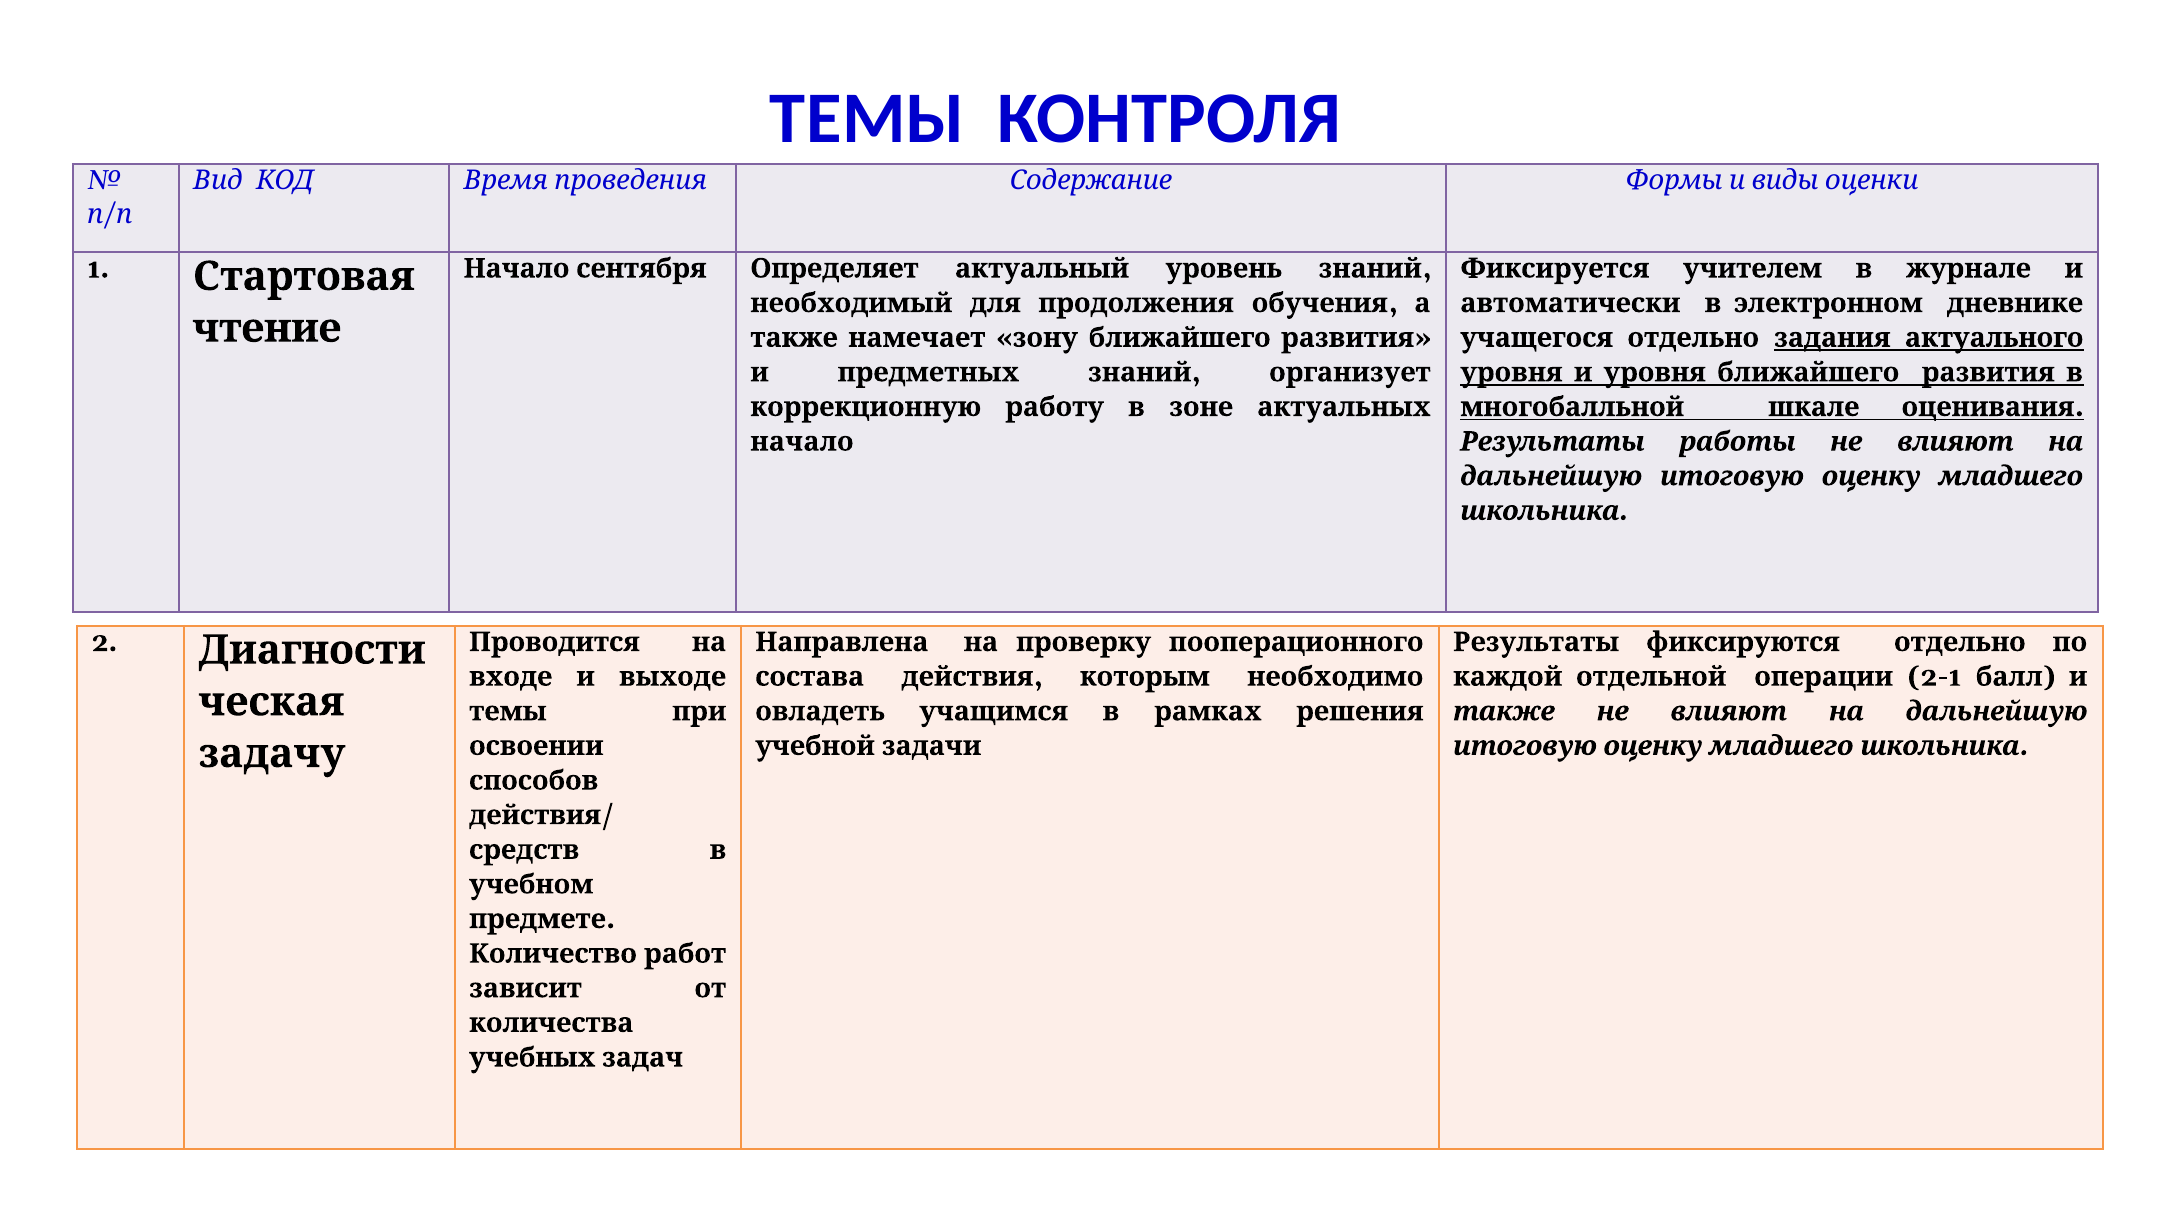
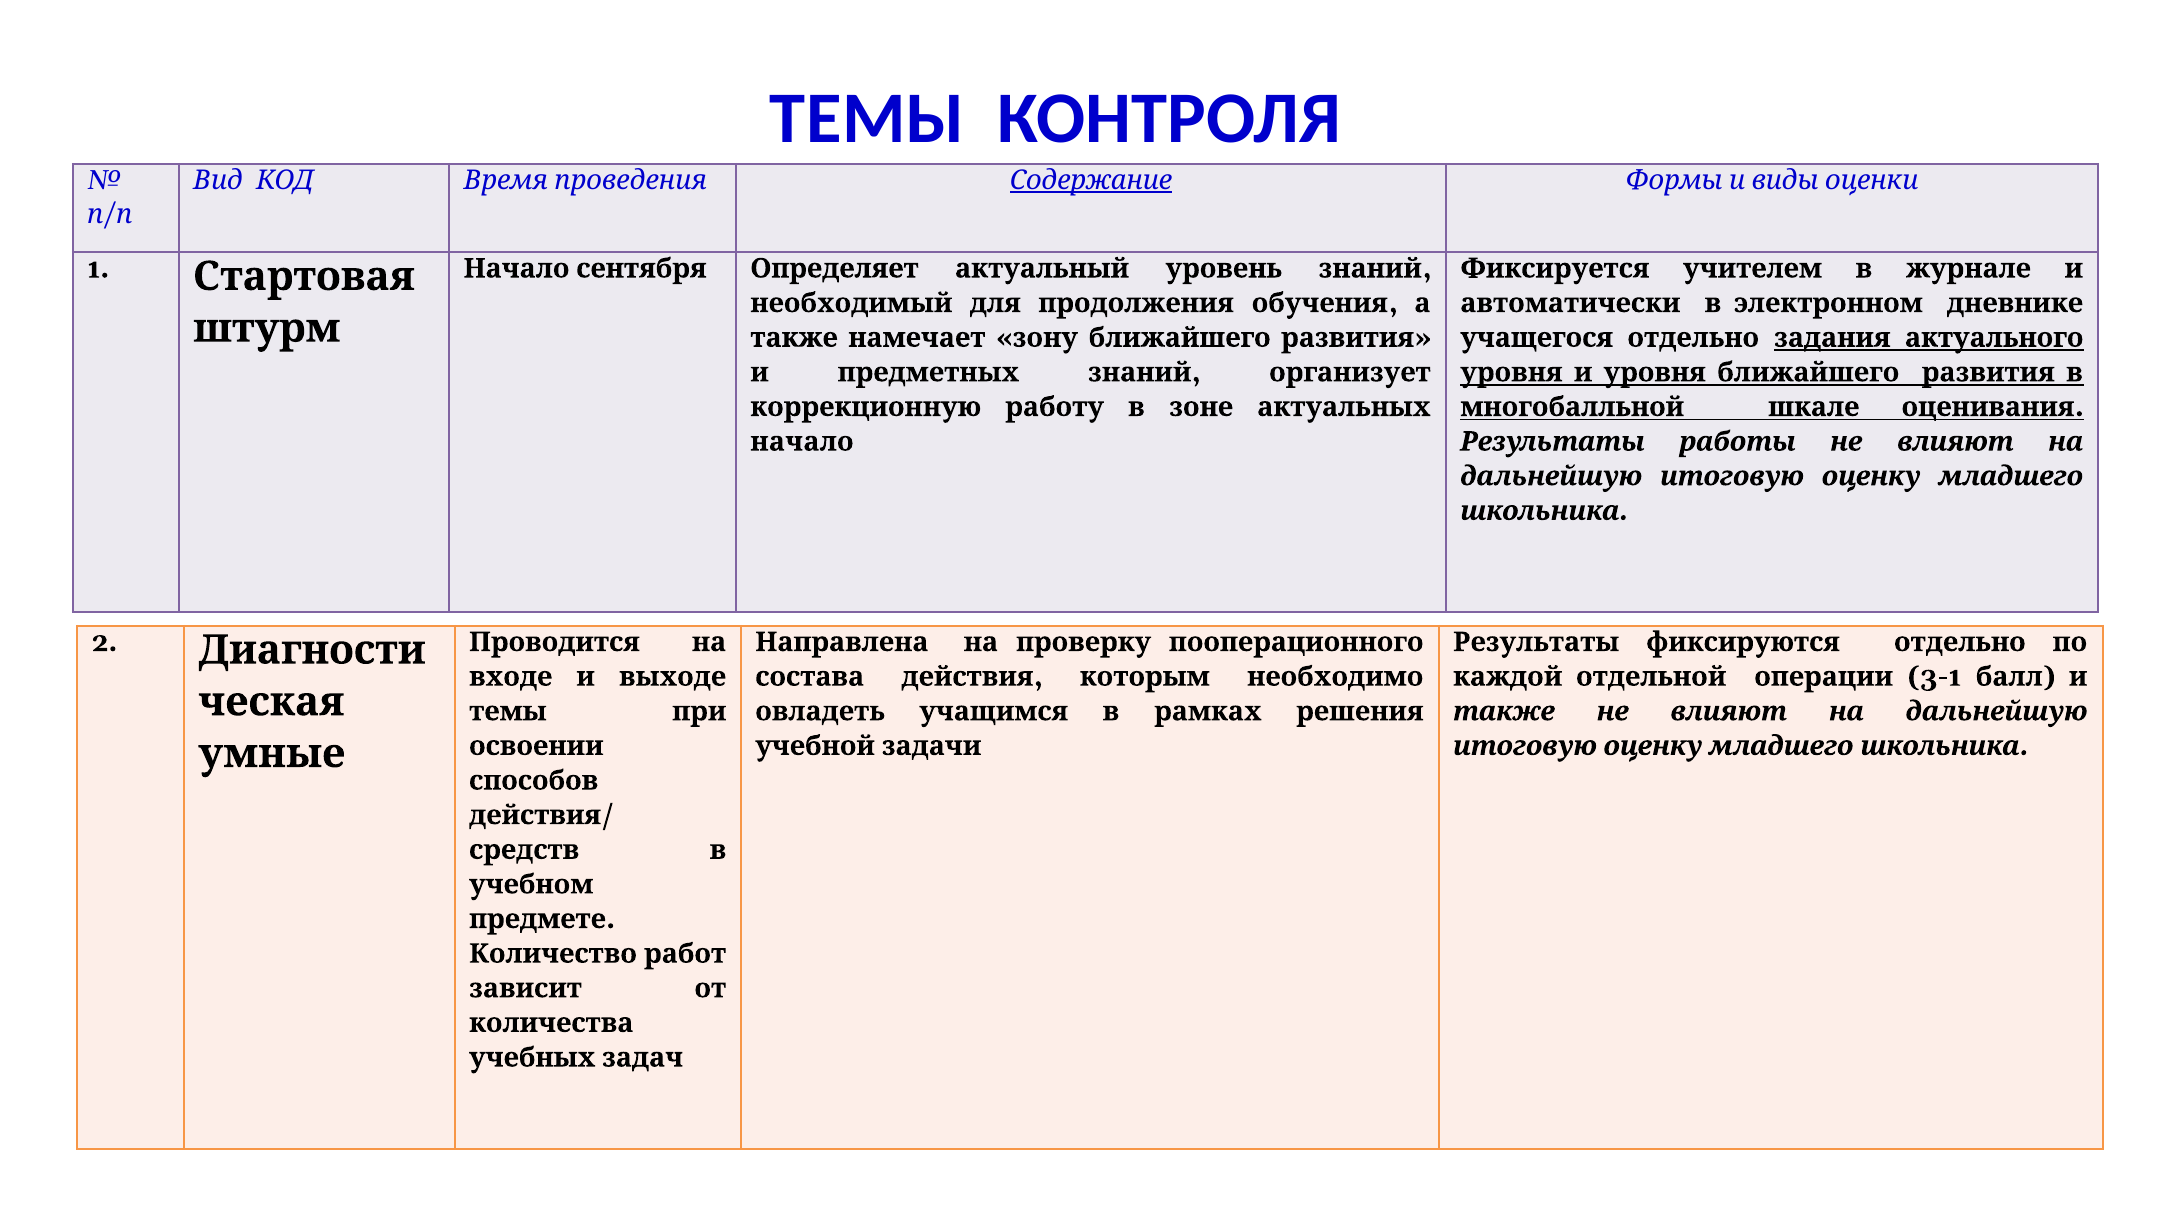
Содержание underline: none -> present (1091, 180)
чтение: чтение -> штурм (267, 328)
2-1: 2-1 -> 3-1 (1935, 677)
задачу: задачу -> умные (272, 754)
